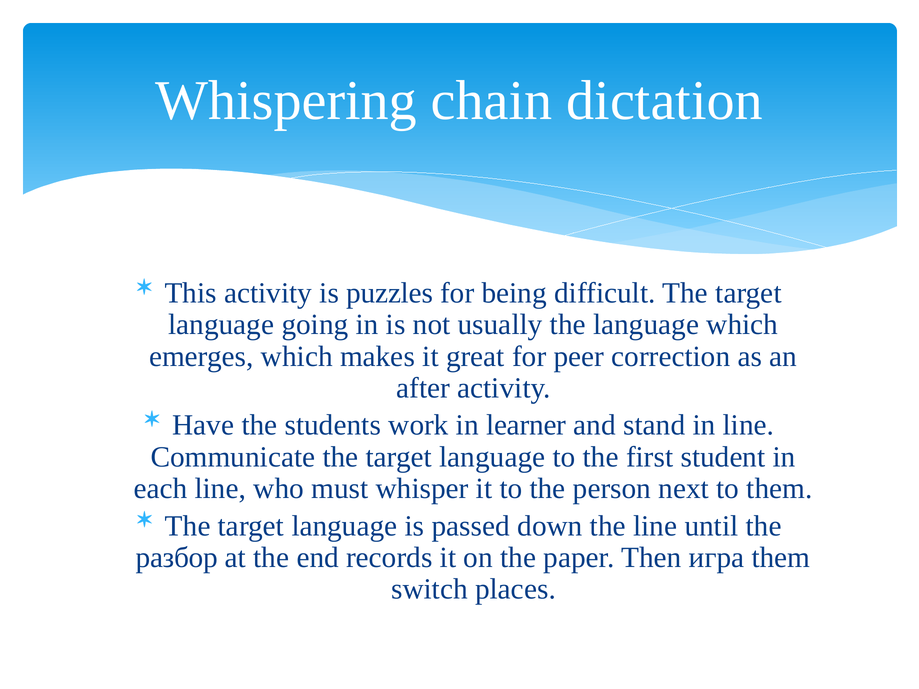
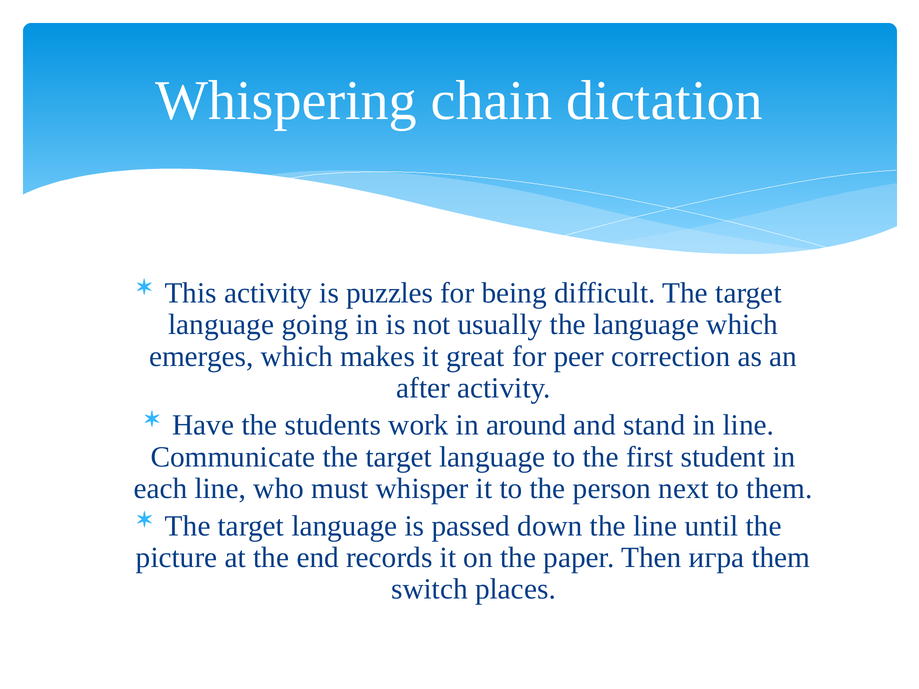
learner: learner -> around (526, 425)
разбор: разбор -> picture (177, 558)
